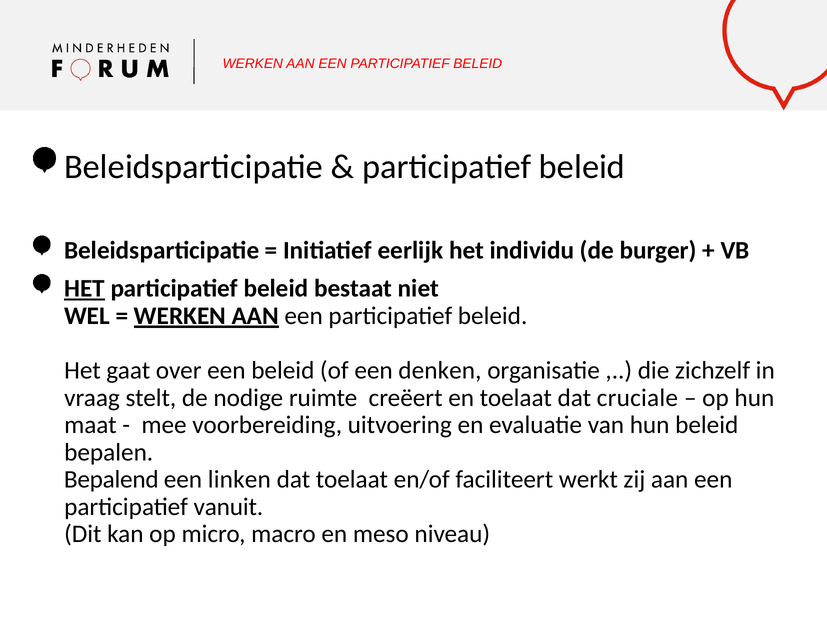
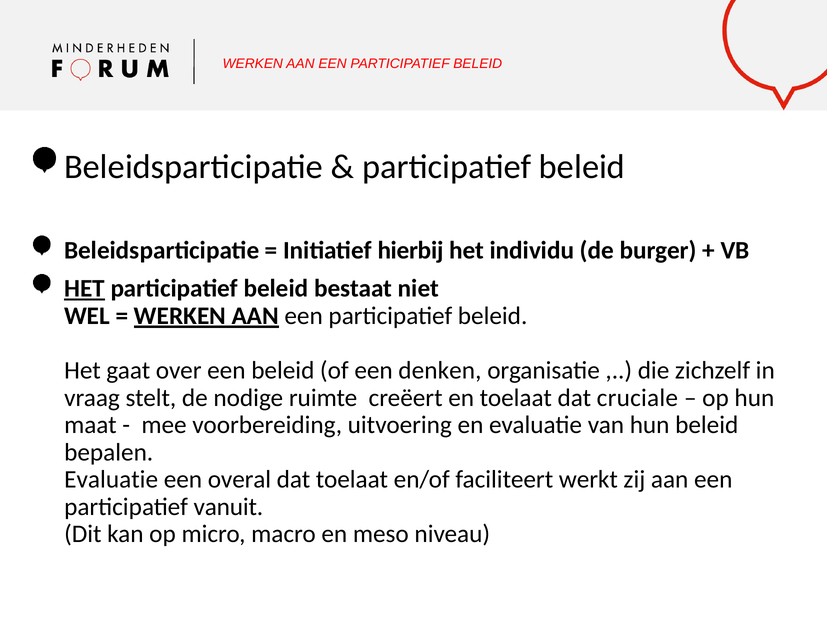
eerlijk: eerlijk -> hierbij (411, 250)
Bepalend: Bepalend -> Evaluatie (111, 480)
linken: linken -> overal (239, 480)
